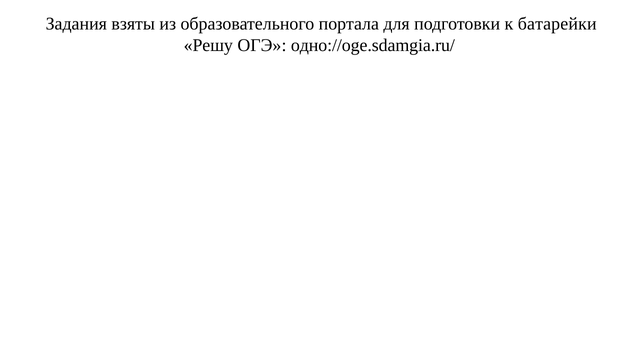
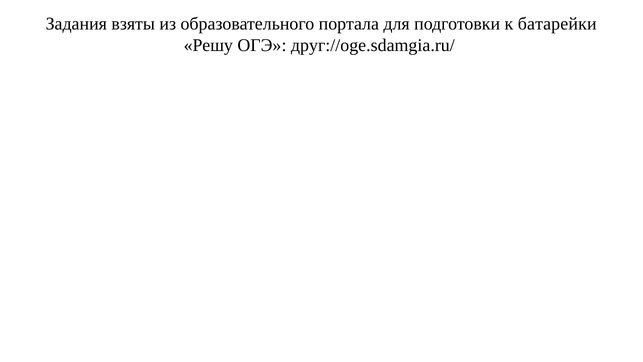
одно://oge.sdamgia.ru/: одно://oge.sdamgia.ru/ -> друг://oge.sdamgia.ru/ (373, 45)
